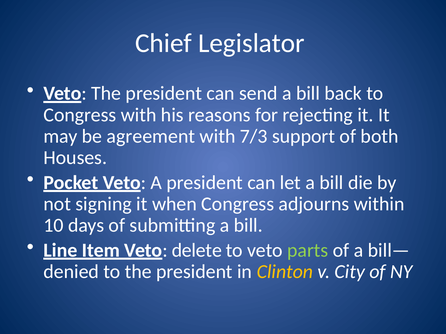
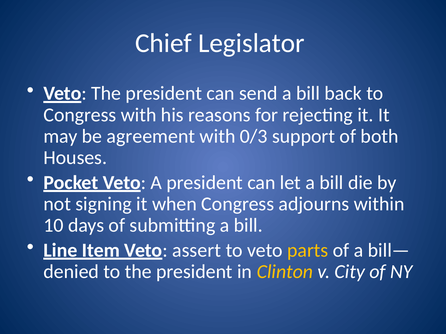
7/3: 7/3 -> 0/3 (254, 136)
delete: delete -> assert (197, 251)
parts colour: light green -> yellow (308, 251)
